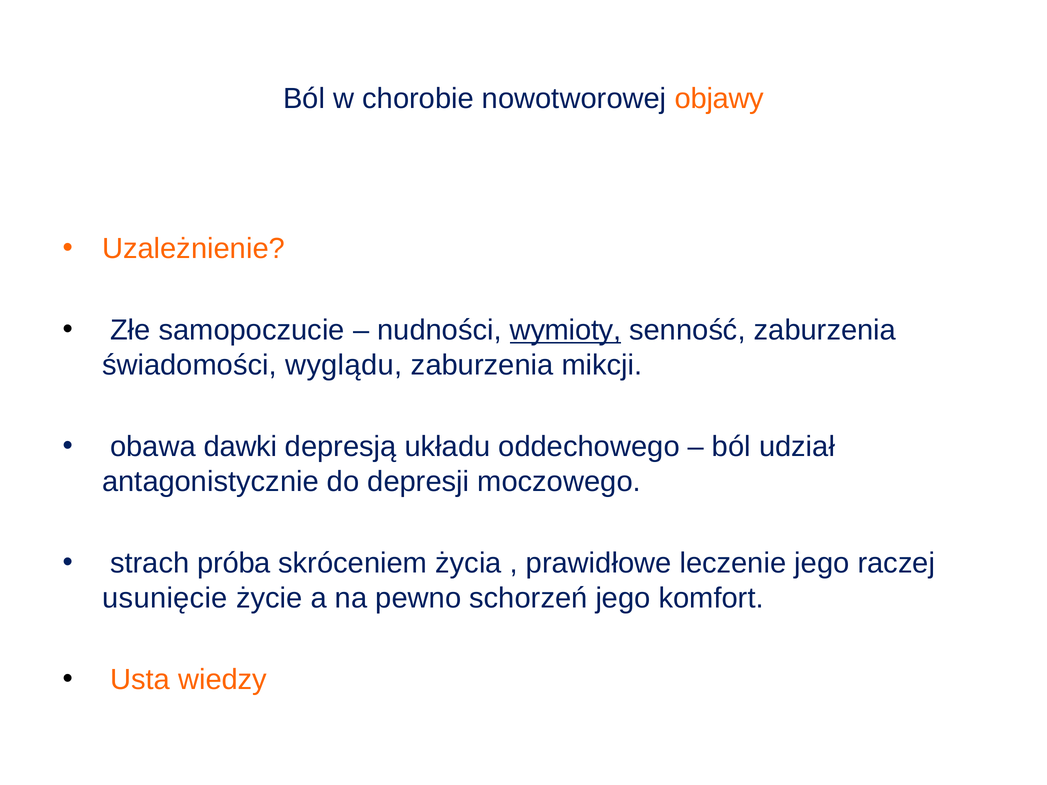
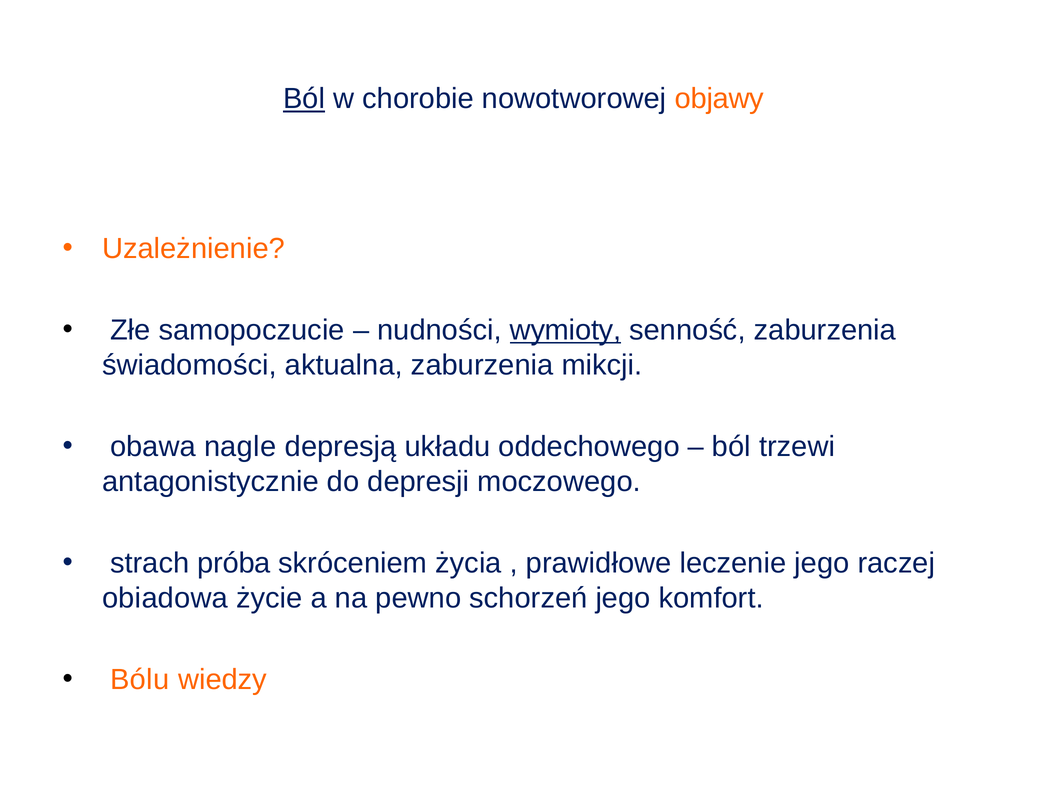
Ból underline: none -> present (304, 99)
wyglądu: wyglądu -> aktualna (344, 365)
dawki: dawki -> nagle (240, 447)
udział: udział -> trzewi (797, 447)
usunięcie: usunięcie -> obiadowa (165, 598)
Usta: Usta -> Bólu (140, 680)
